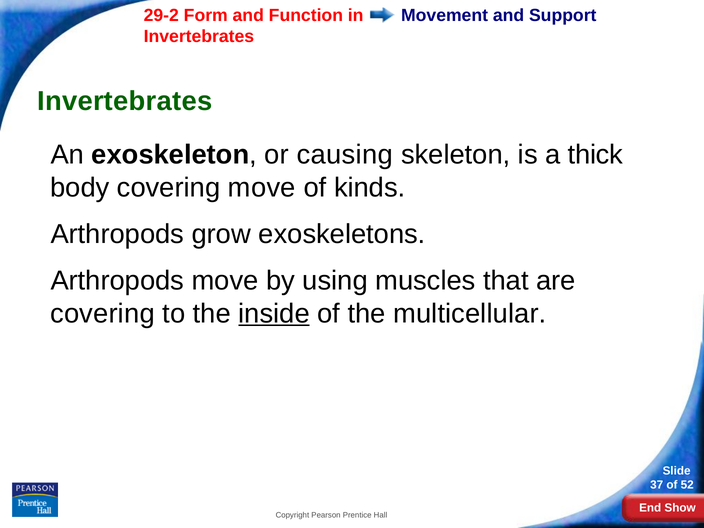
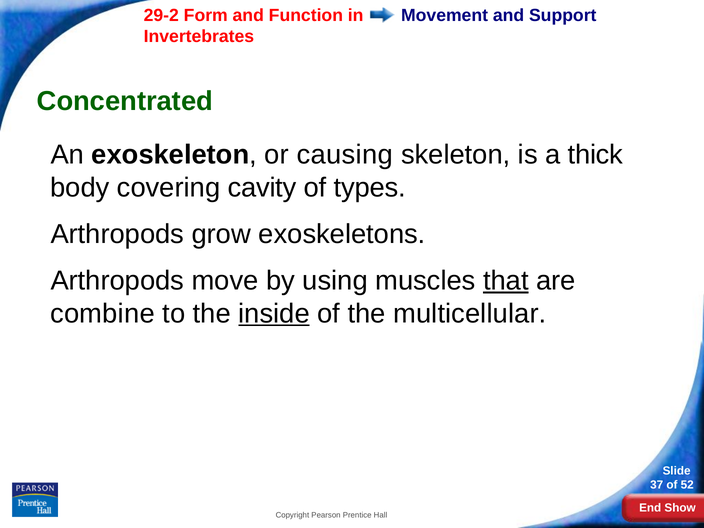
Invertebrates: Invertebrates -> Concentrated (125, 101)
covering move: move -> cavity (262, 188)
kinds: kinds -> types (370, 188)
that underline: none -> present (506, 281)
covering: covering -> combine (102, 314)
